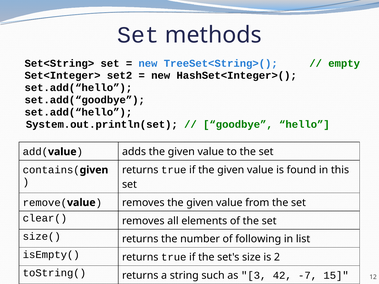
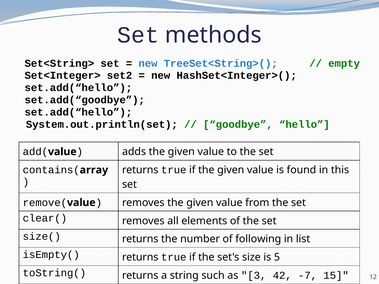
given: given -> array (94, 170)
2: 2 -> 5 (277, 257)
